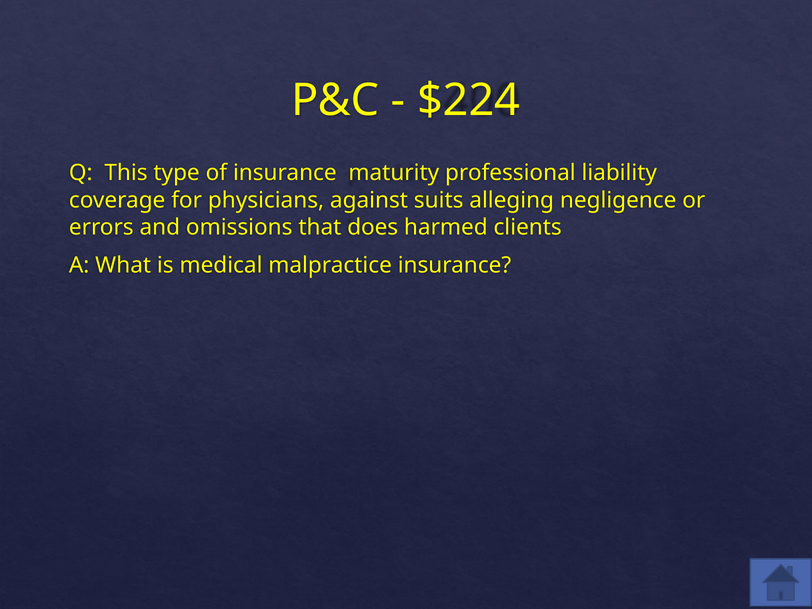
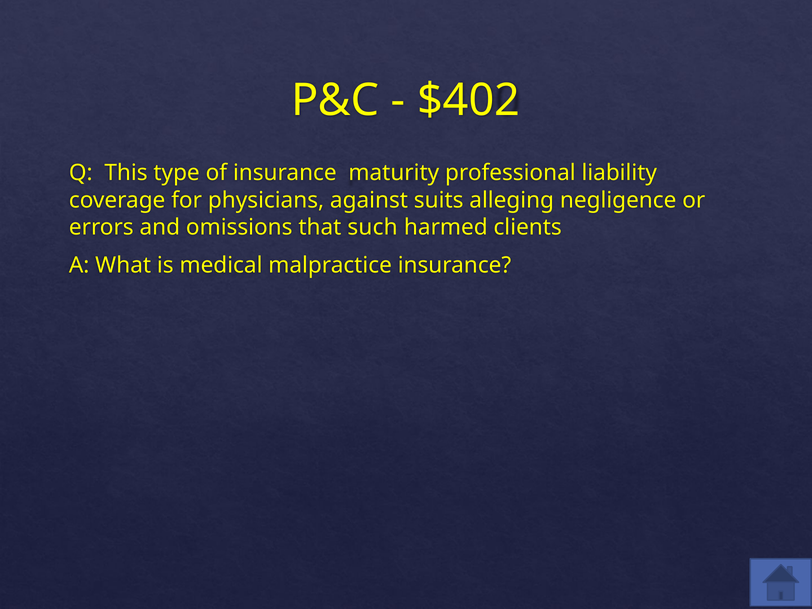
$224: $224 -> $402 (469, 100)
does: does -> such (373, 227)
